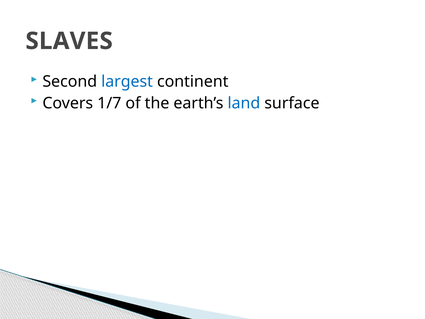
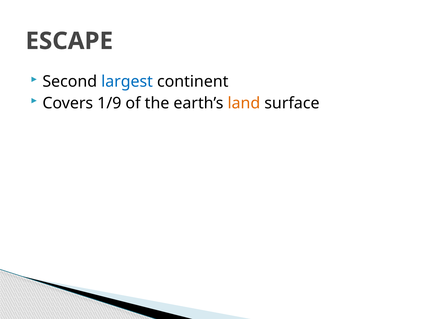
SLAVES: SLAVES -> ESCAPE (69, 41)
1/7: 1/7 -> 1/9 (109, 103)
land colour: blue -> orange (244, 103)
